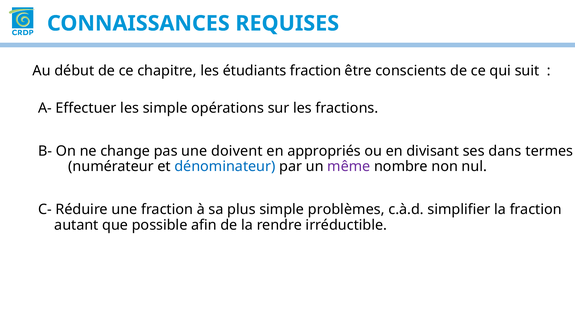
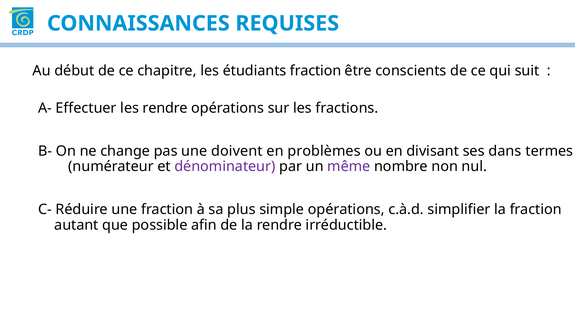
les simple: simple -> rendre (165, 108)
appropriés: appropriés -> problèmes (324, 151)
dénominateur colour: blue -> purple (225, 167)
simple problèmes: problèmes -> opérations (346, 210)
